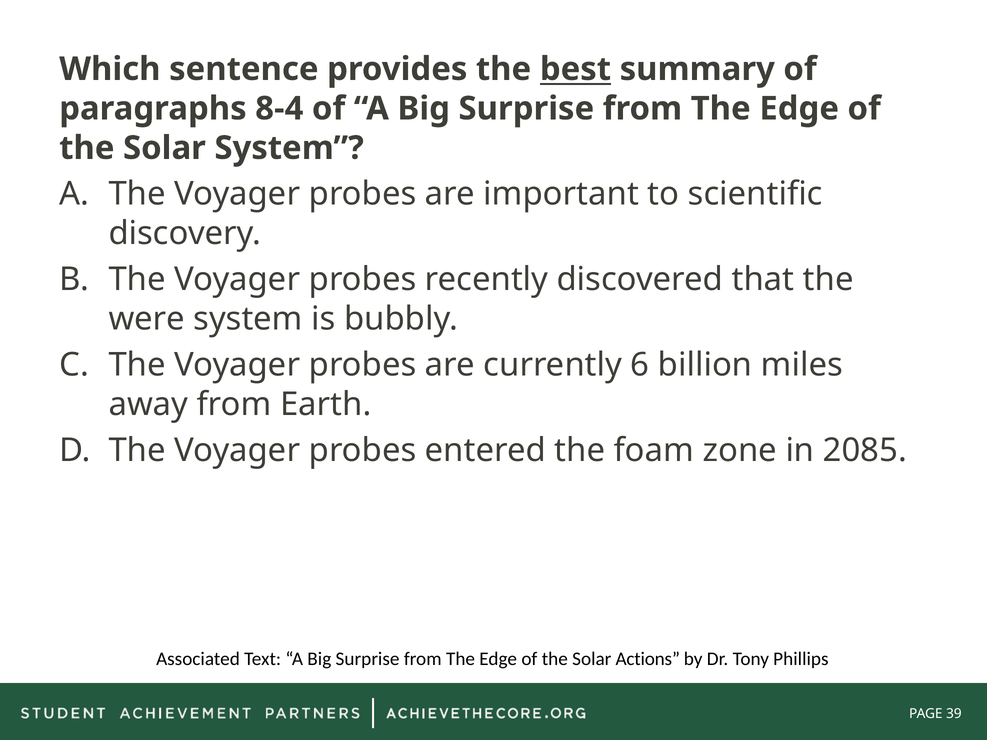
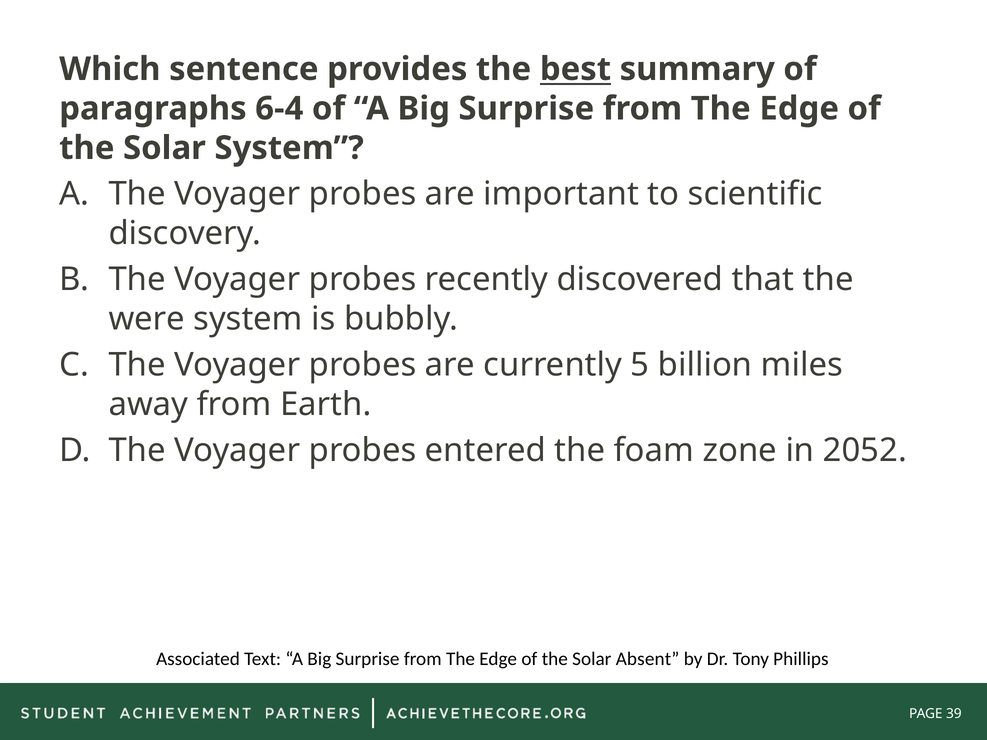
8-4: 8-4 -> 6-4 (279, 109)
6: 6 -> 5 (640, 365)
2085: 2085 -> 2052 (865, 451)
Actions: Actions -> Absent (648, 659)
